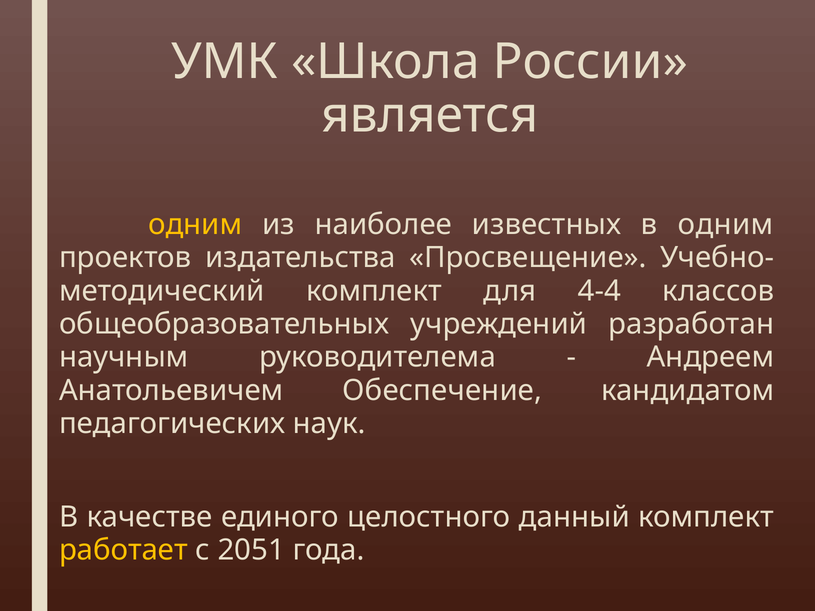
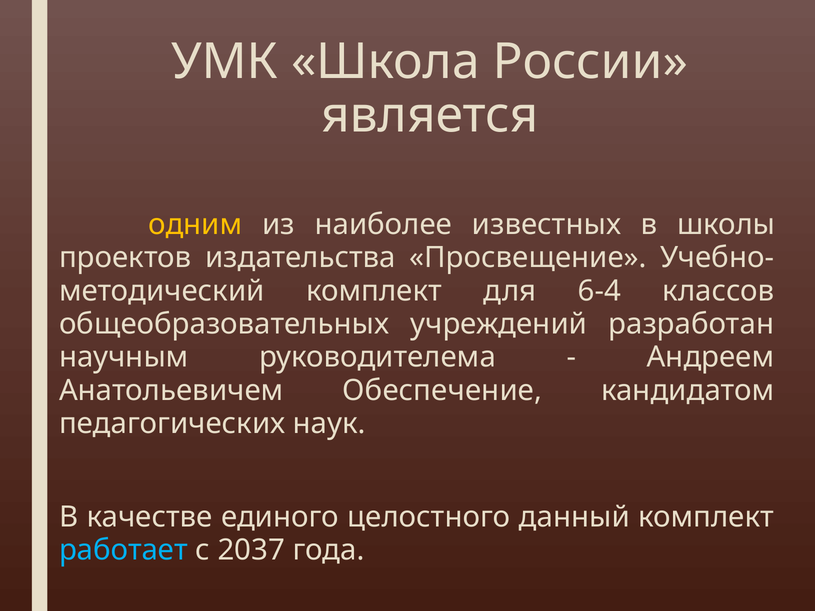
в одним: одним -> школы (726, 225)
4-4: 4-4 -> 6-4 (599, 291)
работает colour: yellow -> light blue (123, 550)
2051: 2051 -> 2037 (251, 550)
